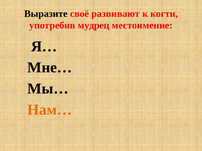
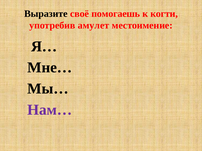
развивают: развивают -> помогаешь (116, 14)
мудрец: мудрец -> амулет (94, 25)
Нам… colour: orange -> purple (50, 110)
